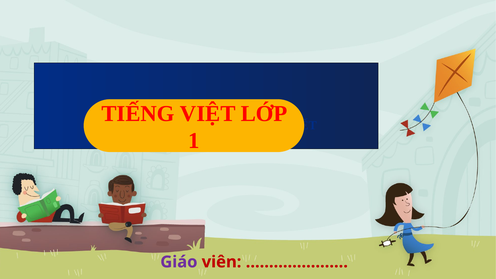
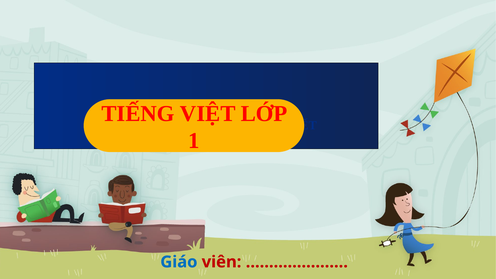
Giáo colour: purple -> blue (179, 262)
